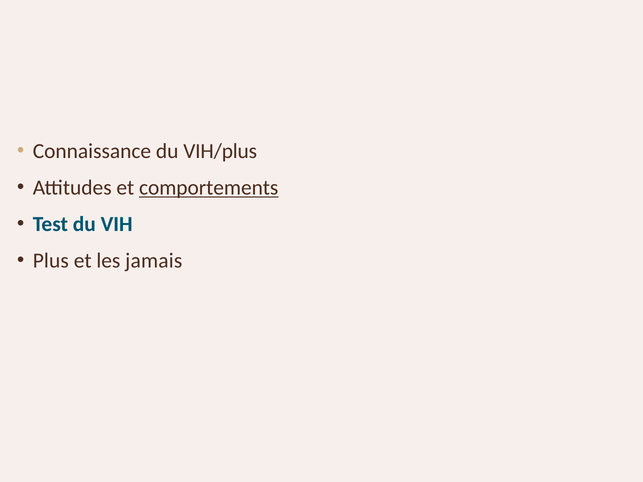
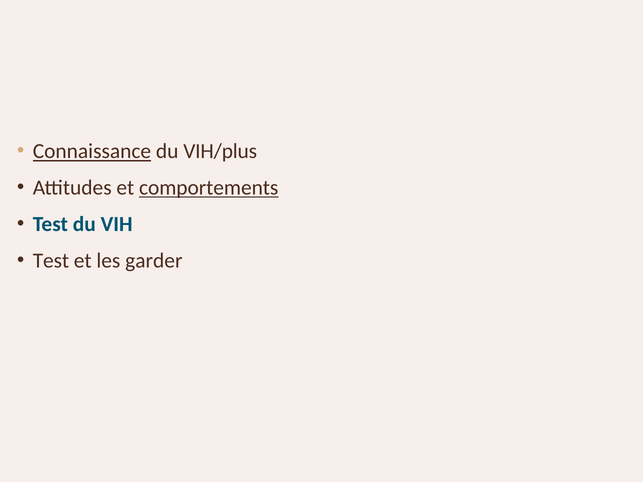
Connaissance underline: none -> present (92, 151)
Plus: Plus -> Test (51, 261)
jamais: jamais -> garder (154, 261)
